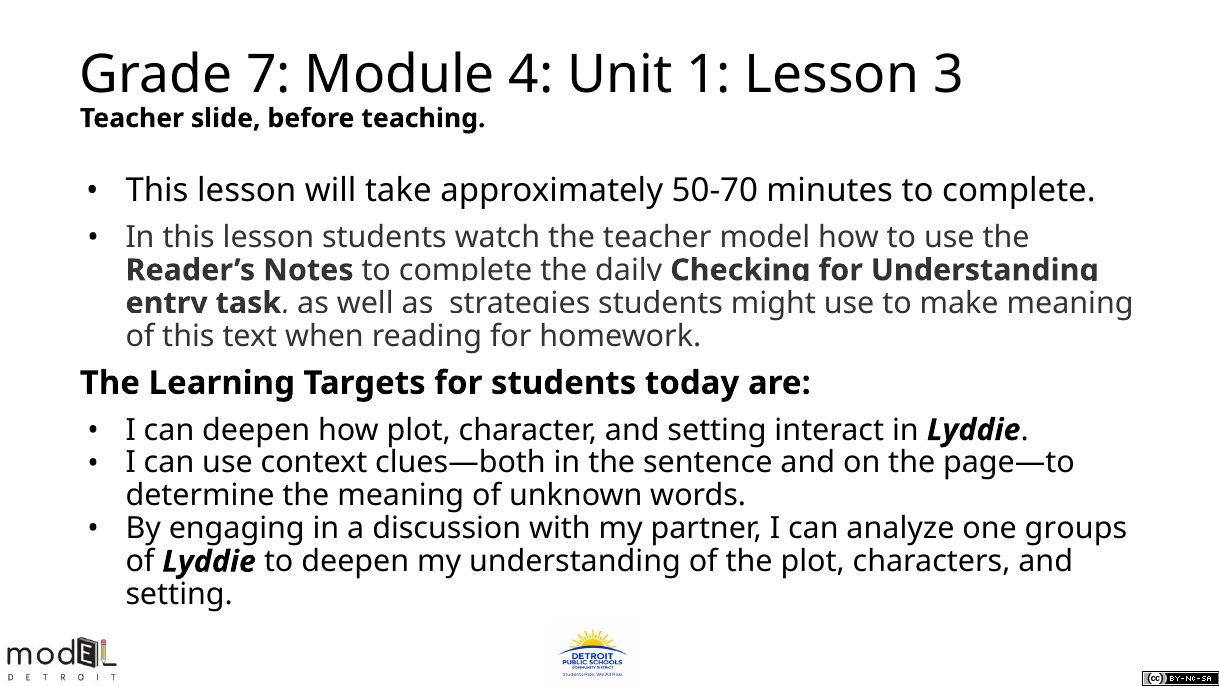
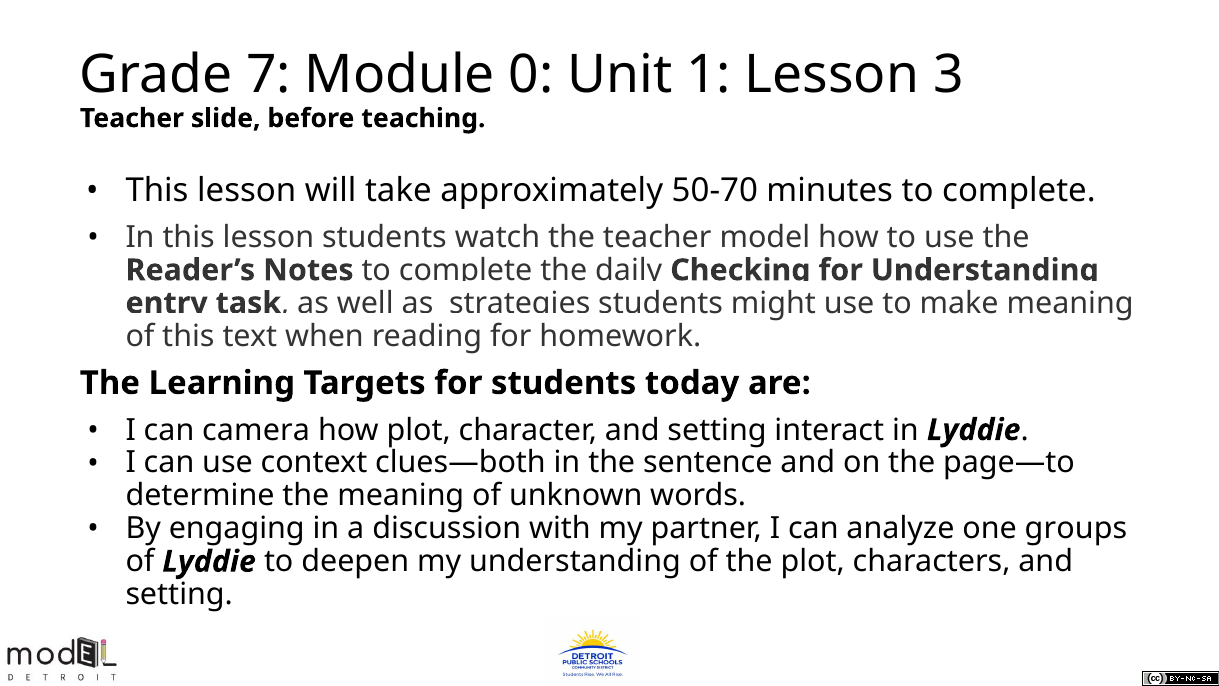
4: 4 -> 0 (531, 75)
can deepen: deepen -> camera (256, 430)
